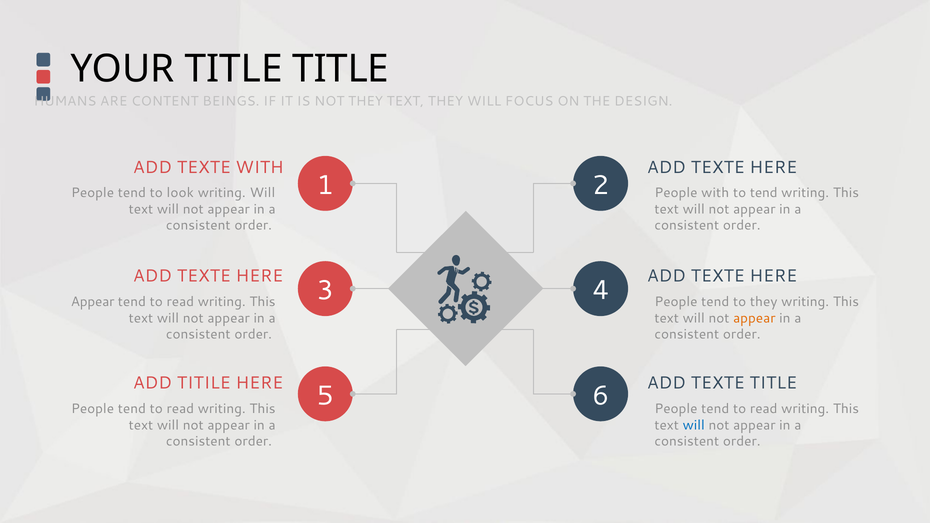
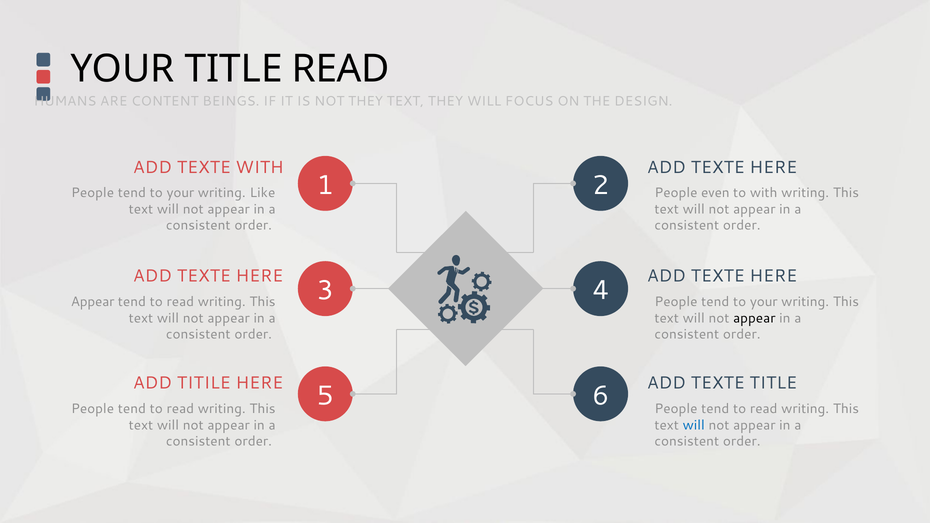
TITLE TITLE: TITLE -> READ (341, 69)
look: look -> your (180, 193)
writing Will: Will -> Like (262, 193)
People with: with -> even (715, 193)
to tend: tend -> with (764, 193)
they: they -> your (764, 302)
appear colour: orange -> black (754, 318)
